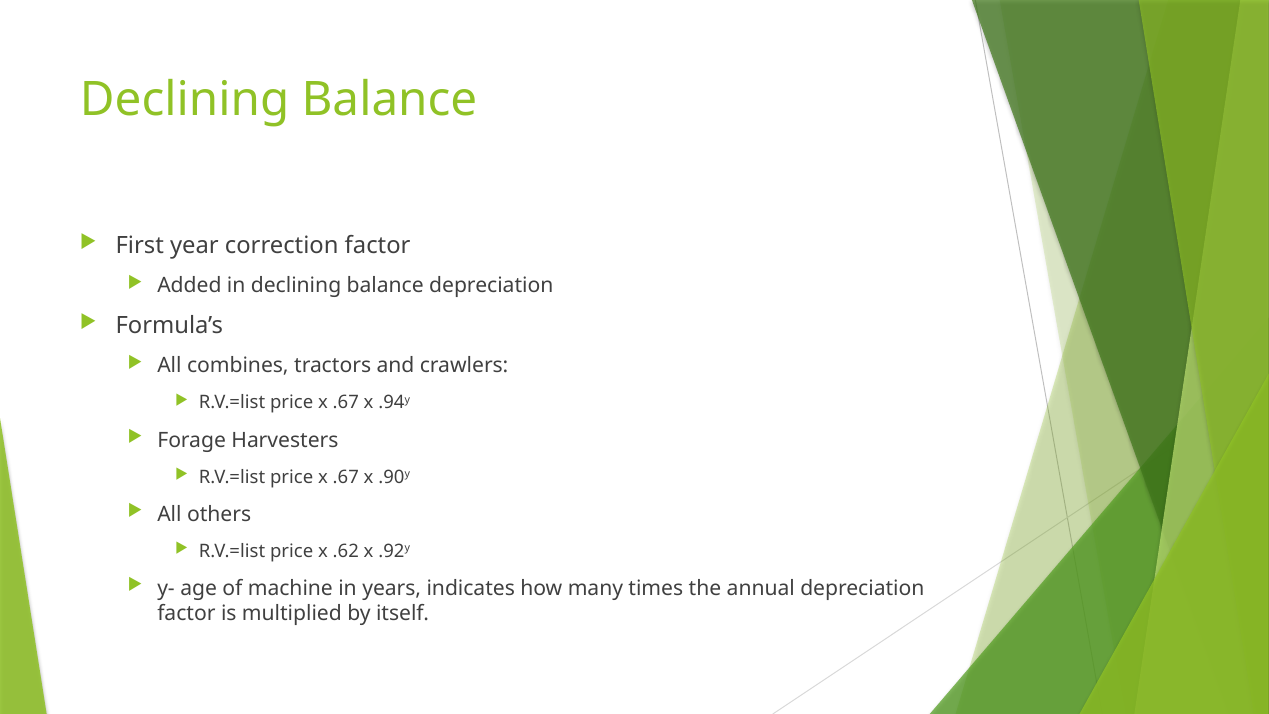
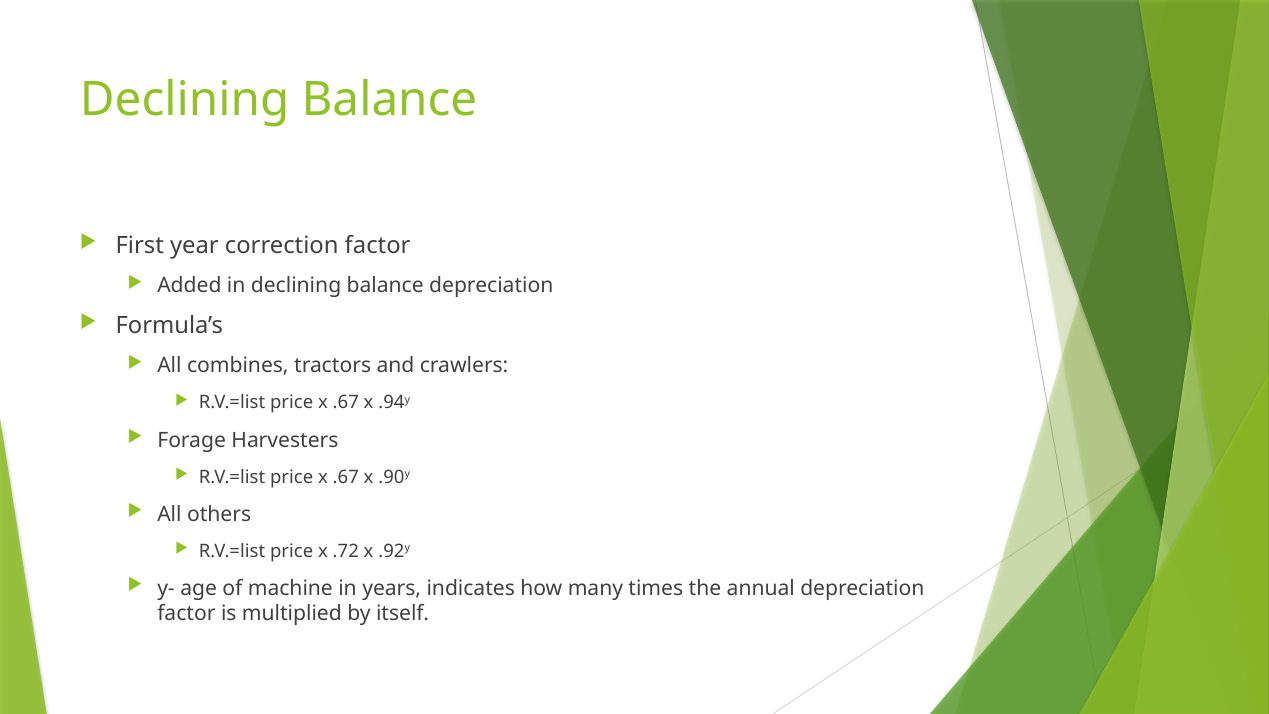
.62: .62 -> .72 (346, 551)
